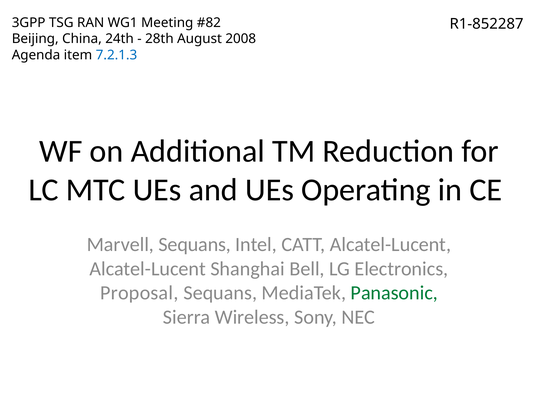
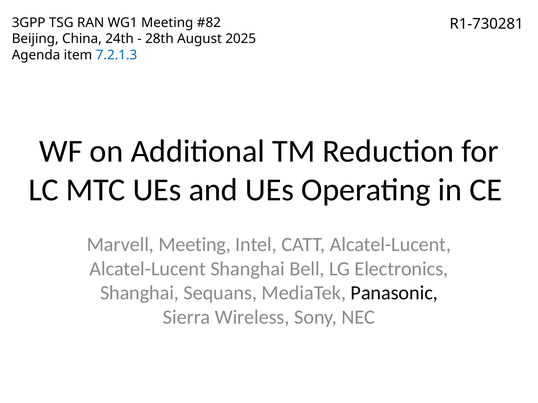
R1-852287: R1-852287 -> R1-730281 (487, 24)
2008: 2008 -> 2025 (241, 39)
Marvell Sequans: Sequans -> Meeting (195, 245)
Proposal: Proposal -> Shanghai (139, 293)
Panasonic colour: green -> black (394, 293)
